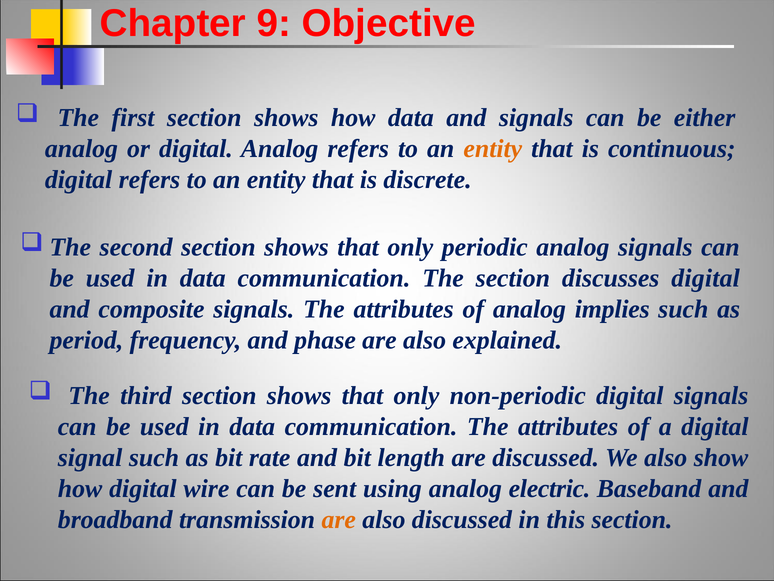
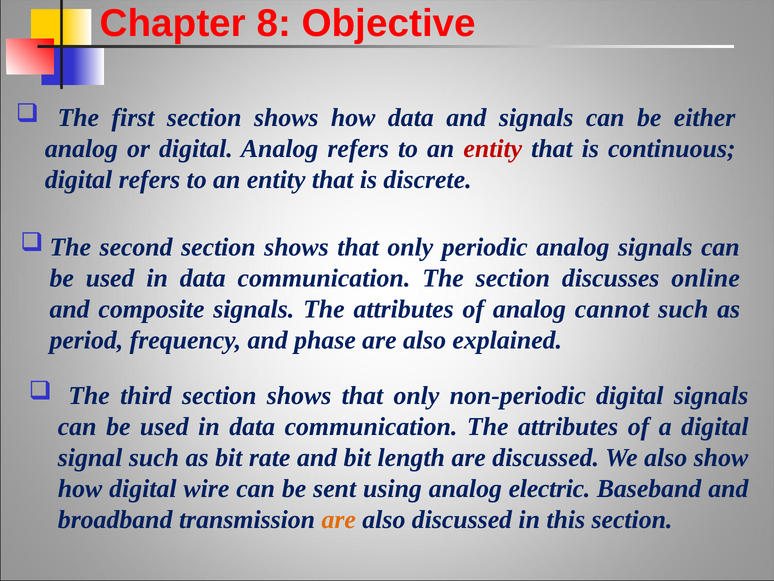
9: 9 -> 8 (274, 23)
entity colour: orange -> red (493, 149)
discusses digital: digital -> online (706, 278)
implies: implies -> cannot (612, 309)
